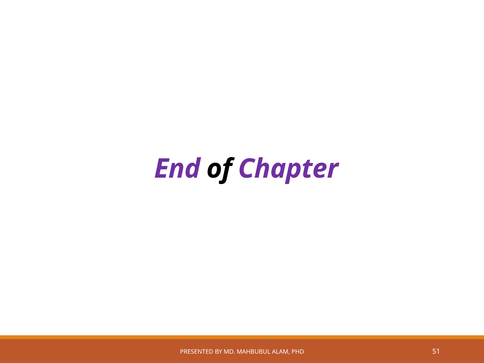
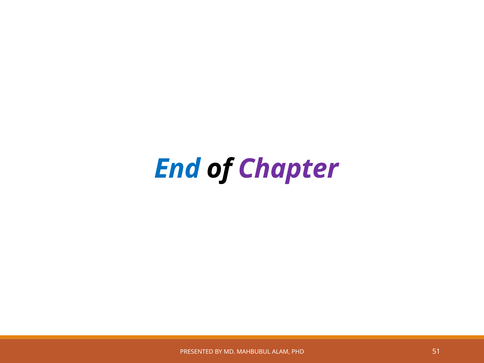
End colour: purple -> blue (177, 169)
